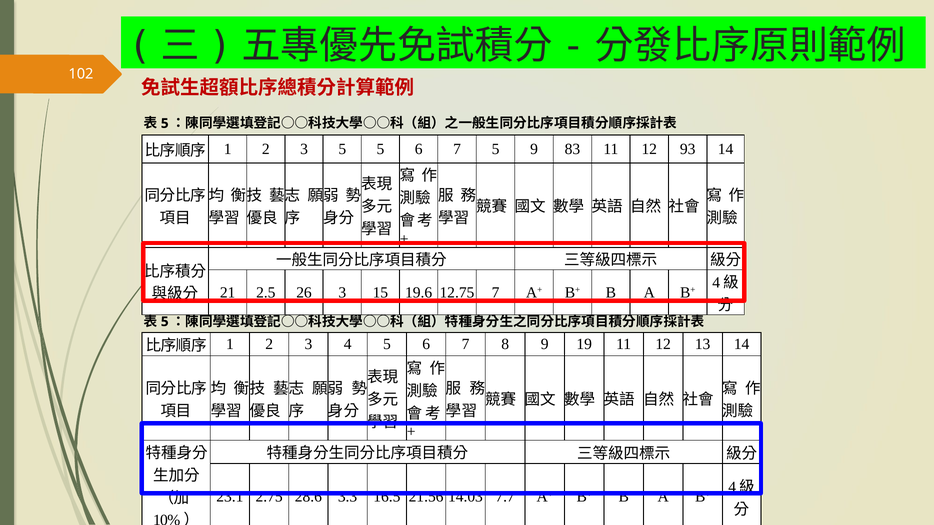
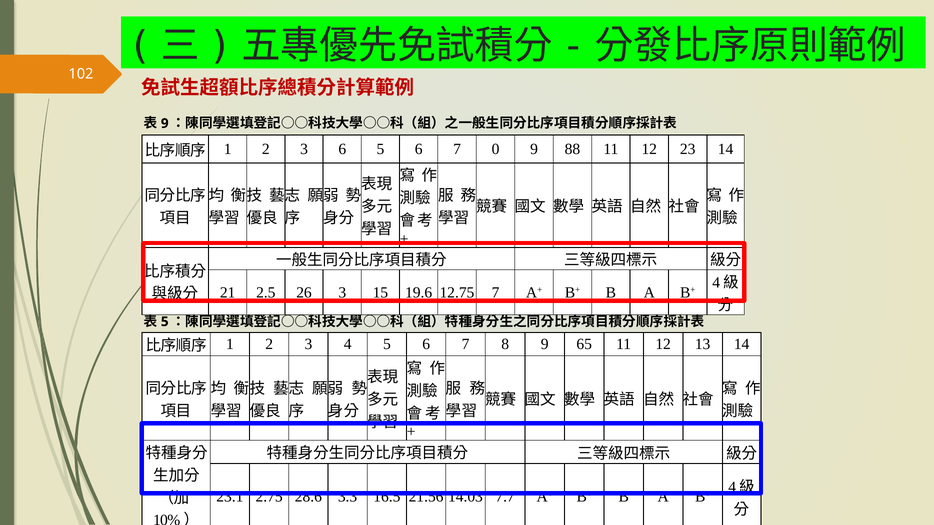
5: 5 -> 9 (165, 123)
3 5: 5 -> 6 (342, 149)
7 5: 5 -> 0 (496, 149)
83: 83 -> 88 (572, 149)
93: 93 -> 23 (688, 149)
19: 19 -> 65 (584, 345)
